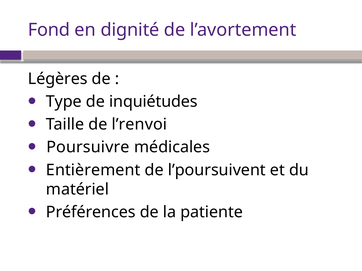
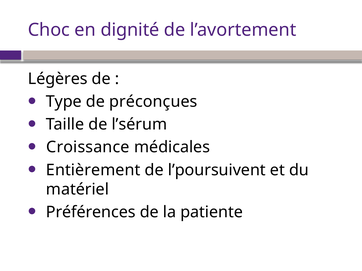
Fond: Fond -> Choc (49, 30)
inquiétudes: inquiétudes -> préconçues (153, 102)
l’renvoi: l’renvoi -> l’sérum (139, 125)
Poursuivre: Poursuivre -> Croissance (88, 147)
